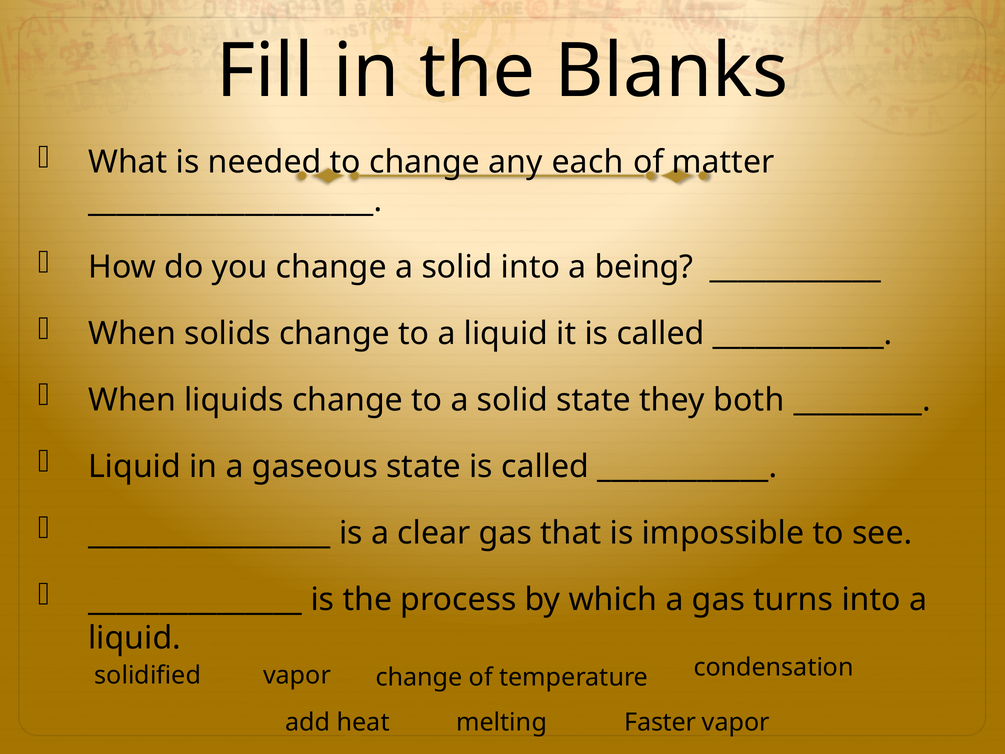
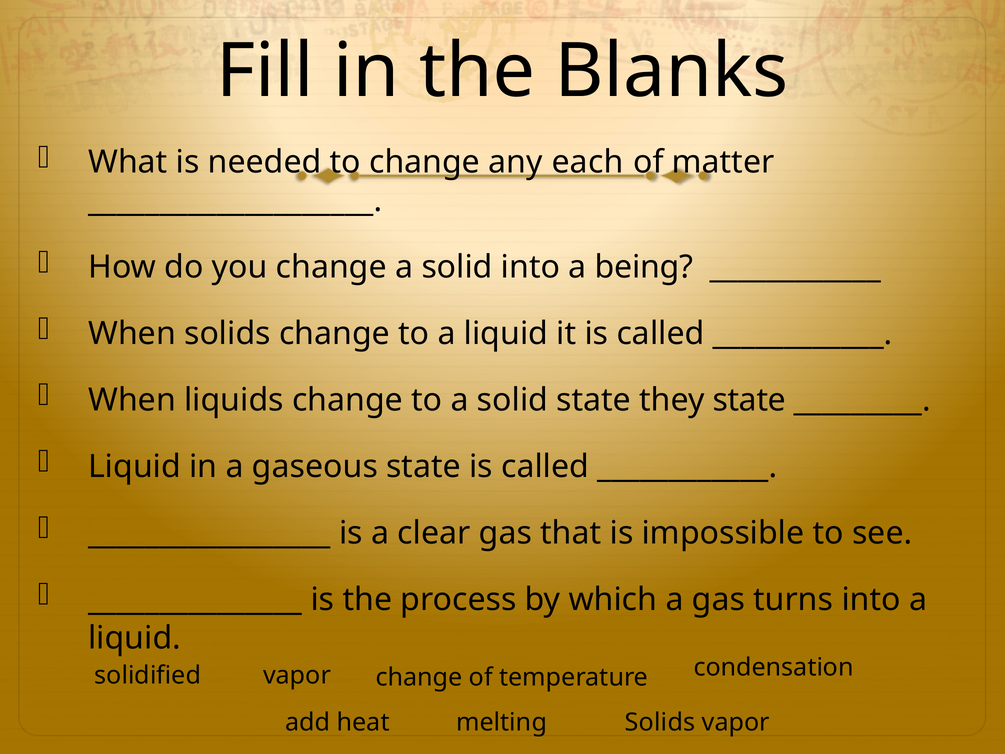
they both: both -> state (749, 400)
Faster: Faster -> Solids (660, 722)
